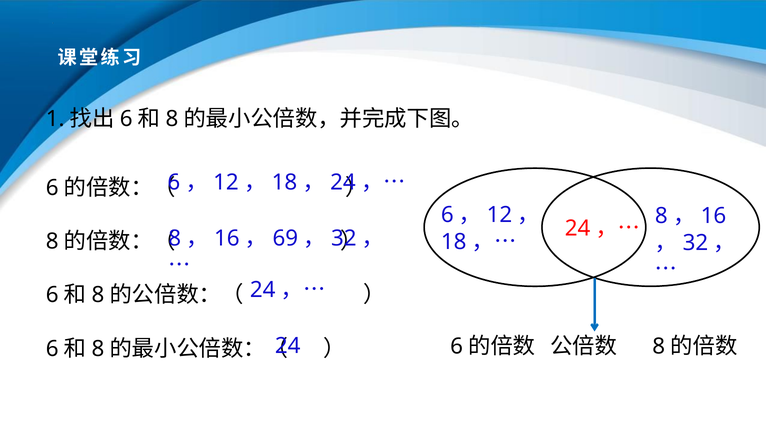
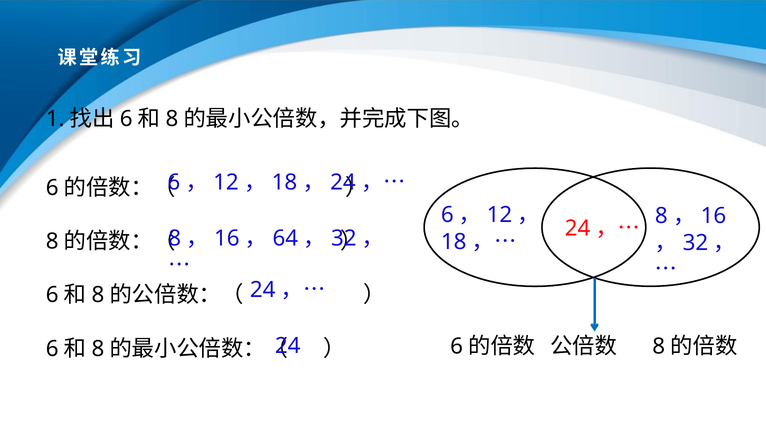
69: 69 -> 64 (285, 239)
